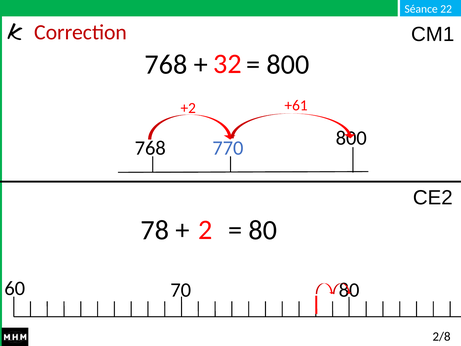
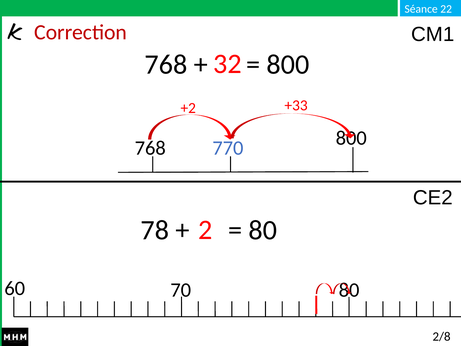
+61: +61 -> +33 (296, 105)
